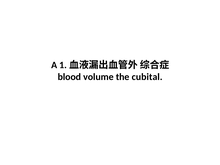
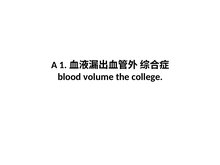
cubital: cubital -> college (147, 77)
